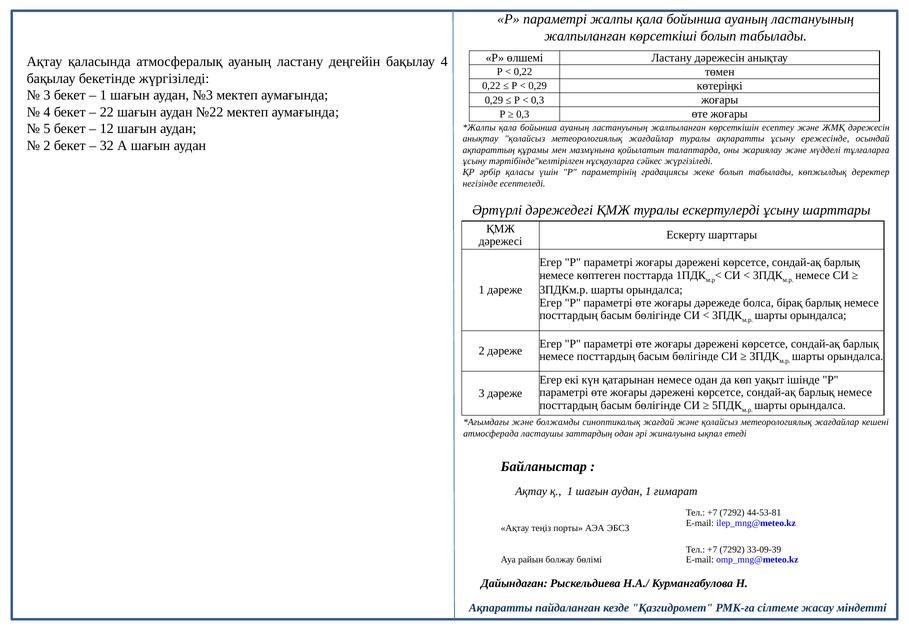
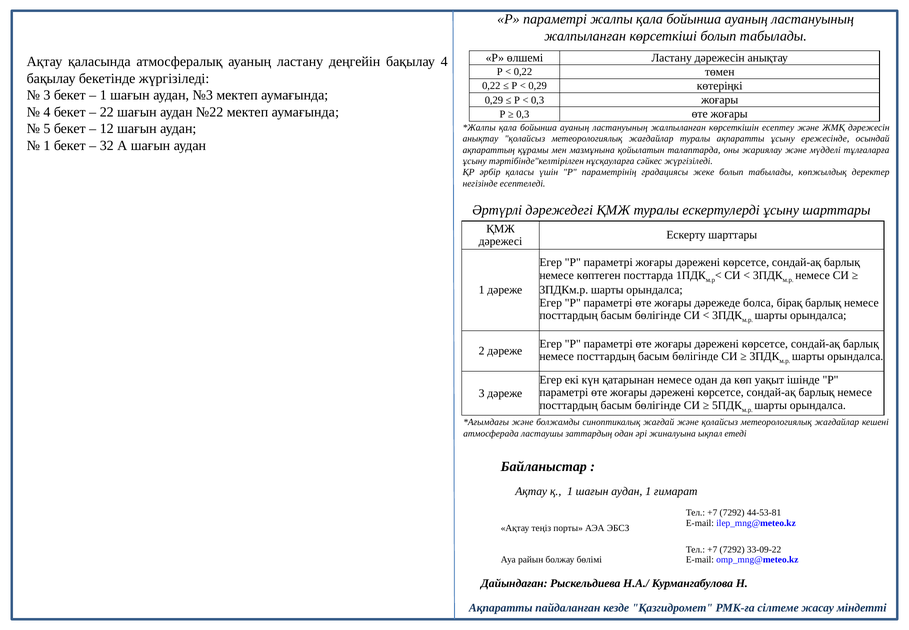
2: 2 -> 1 (47, 145)
33-09-39: 33-09-39 -> 33-09-22 (764, 549)
